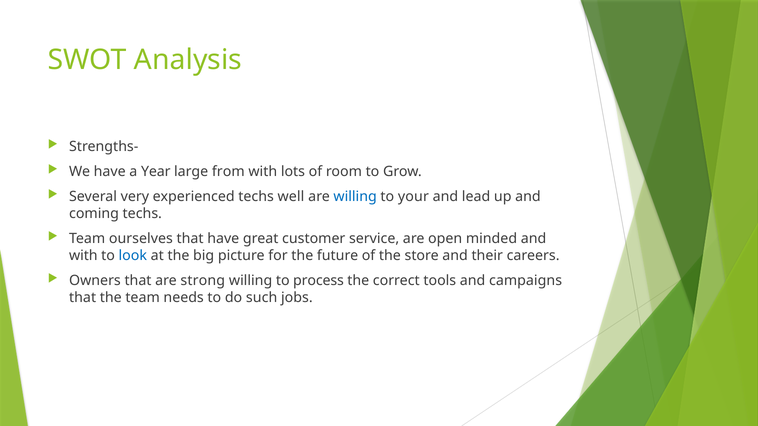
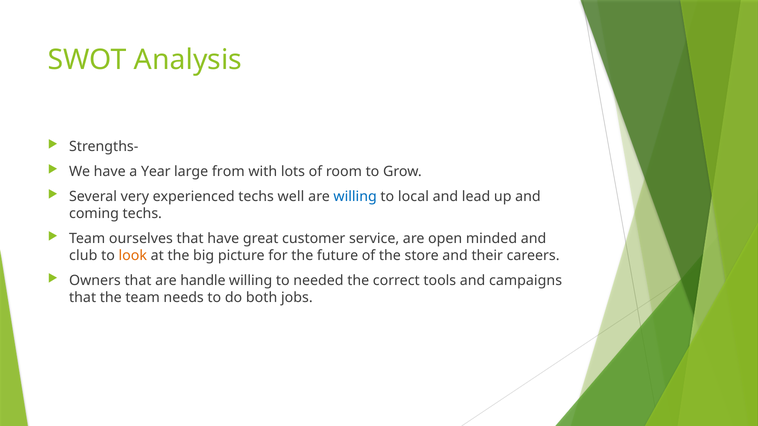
your: your -> local (413, 197)
with: with -> club (83, 256)
look colour: blue -> orange (133, 256)
strong: strong -> handle (203, 281)
process: process -> needed (318, 281)
such: such -> both (262, 298)
